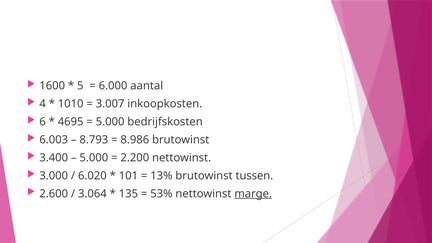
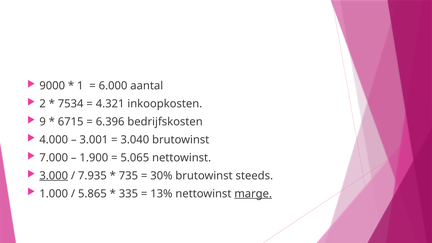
1600: 1600 -> 9000 (52, 86)
5: 5 -> 1 (80, 86)
4: 4 -> 2 (43, 104)
1010: 1010 -> 7534 (71, 104)
3.007: 3.007 -> 4.321 (110, 104)
6: 6 -> 9 (43, 122)
4695: 4695 -> 6715 (71, 122)
5.000: 5.000 -> 6.396 (110, 122)
6.003: 6.003 -> 4.000 (54, 140)
8.793: 8.793 -> 3.001 (94, 140)
8.986: 8.986 -> 3.040 (135, 140)
3.400: 3.400 -> 7.000 (54, 158)
5.000: 5.000 -> 1.900 (94, 158)
2.200: 2.200 -> 5.065 (135, 158)
3.000 underline: none -> present (54, 176)
6.020: 6.020 -> 7.935 (92, 176)
101: 101 -> 735 (128, 176)
13%: 13% -> 30% (161, 176)
tussen: tussen -> steeds (254, 176)
2.600: 2.600 -> 1.000 (54, 194)
3.064: 3.064 -> 5.865 (92, 194)
135: 135 -> 335 (128, 194)
53%: 53% -> 13% (161, 194)
